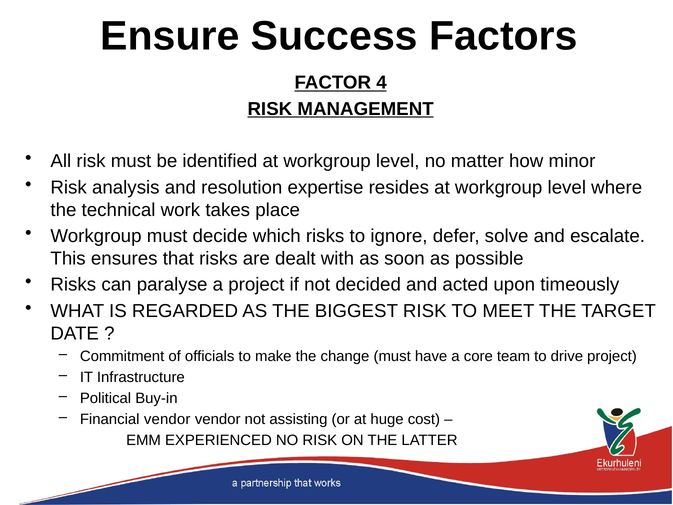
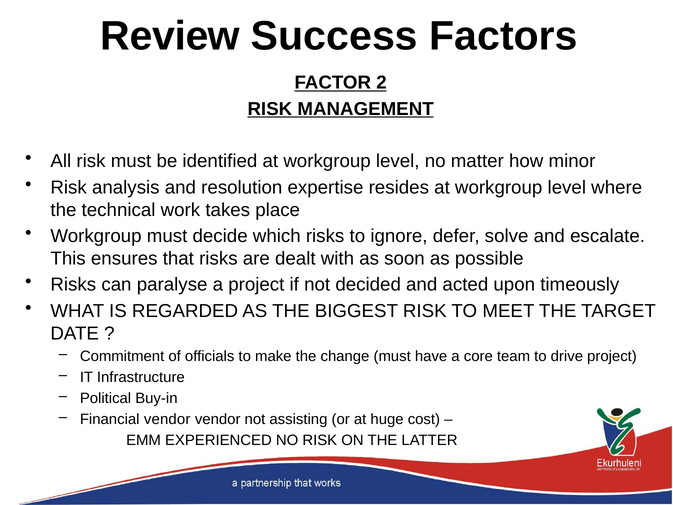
Ensure: Ensure -> Review (170, 36)
4: 4 -> 2 (381, 83)
